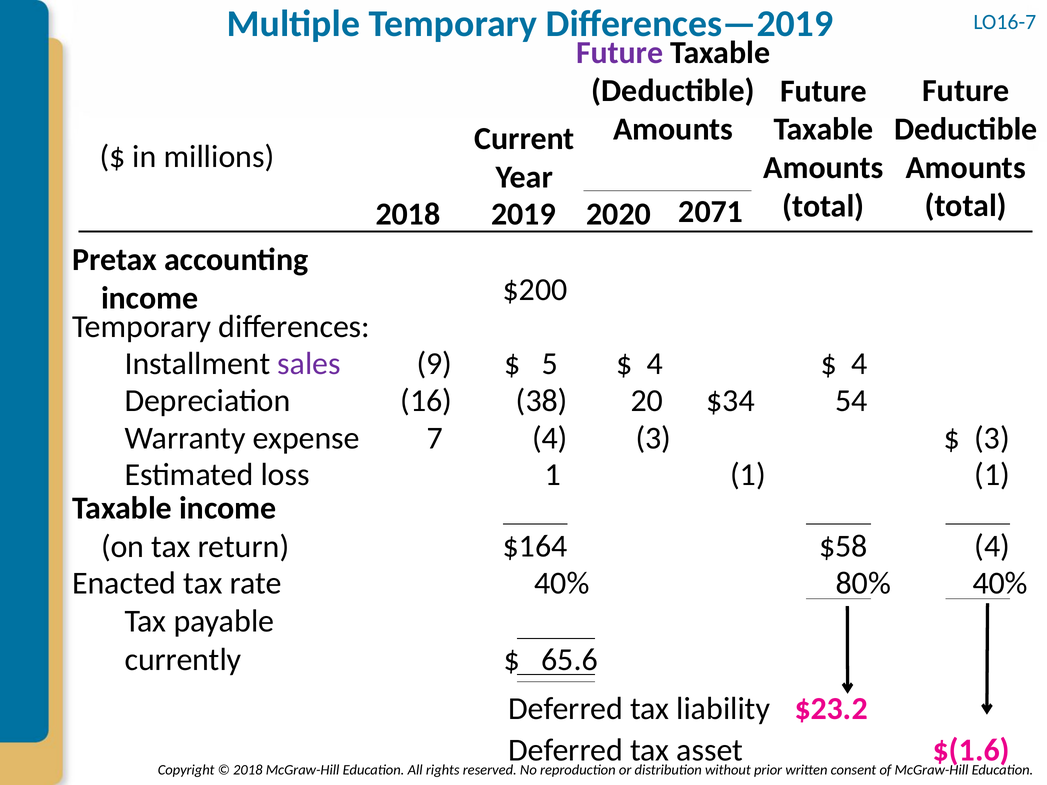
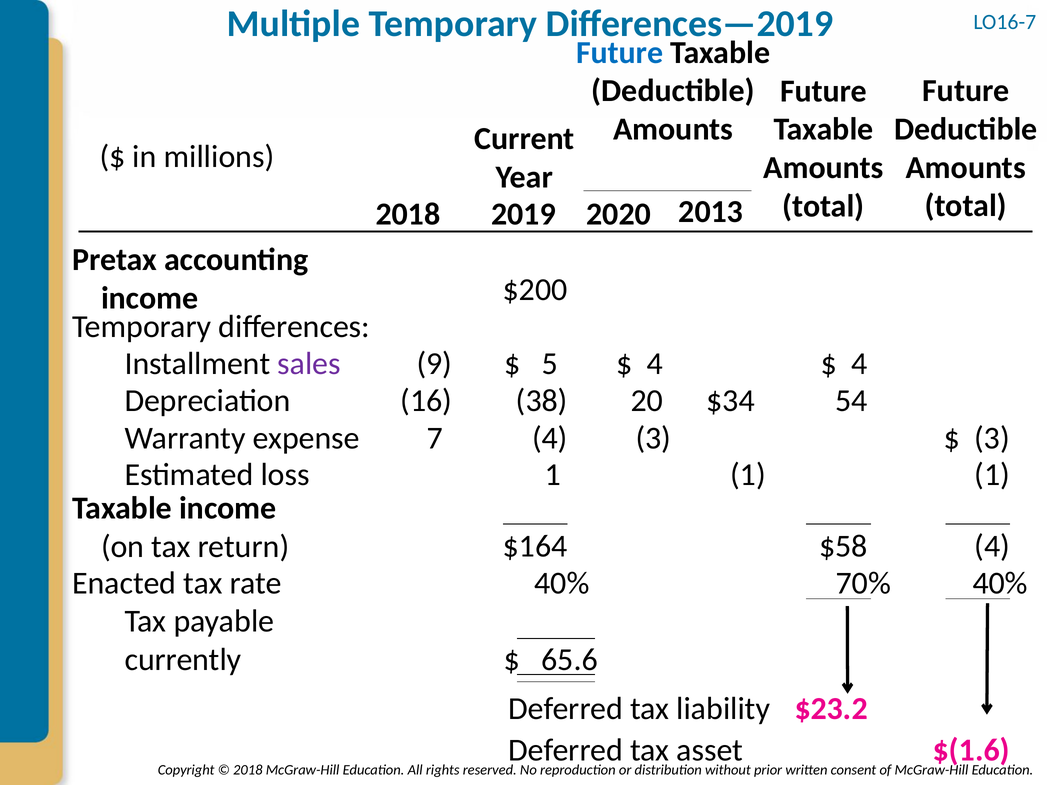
Future colour: purple -> blue (620, 53)
2071: 2071 -> 2013 (711, 212)
80%: 80% -> 70% (863, 584)
